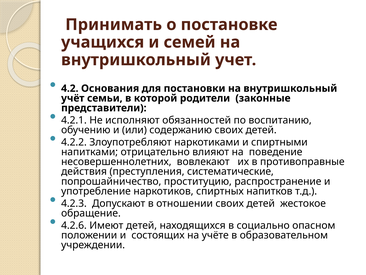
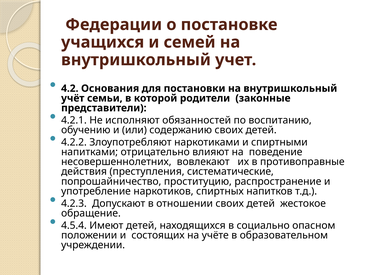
Принимать: Принимать -> Федерации (114, 25)
4.2.6: 4.2.6 -> 4.5.4 (74, 225)
